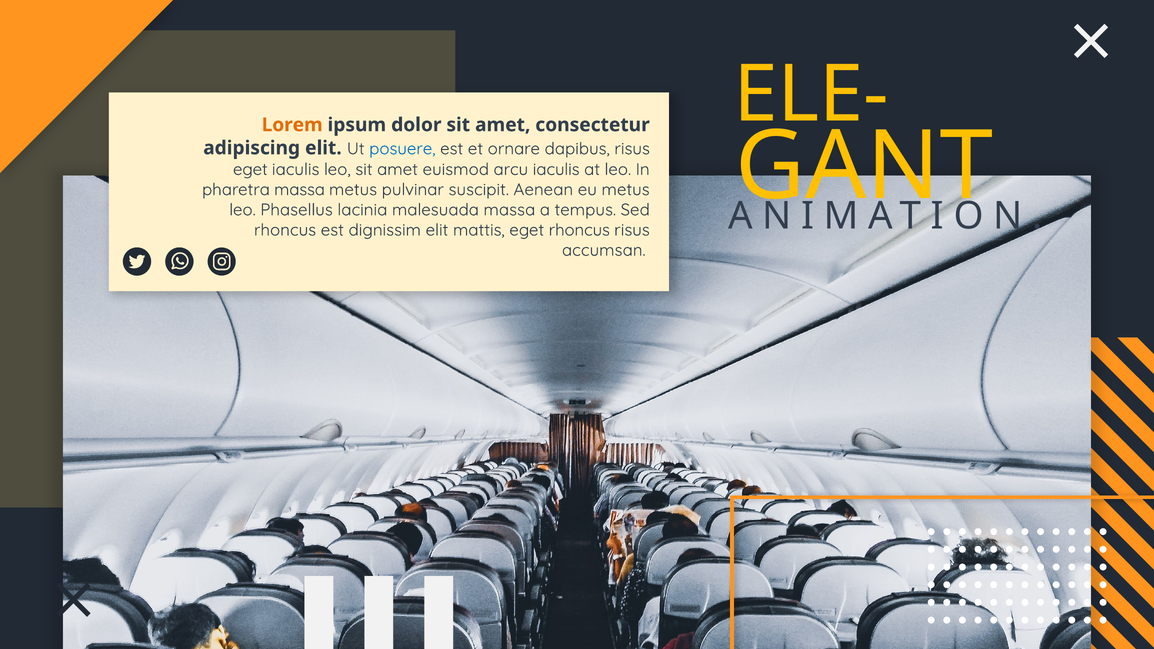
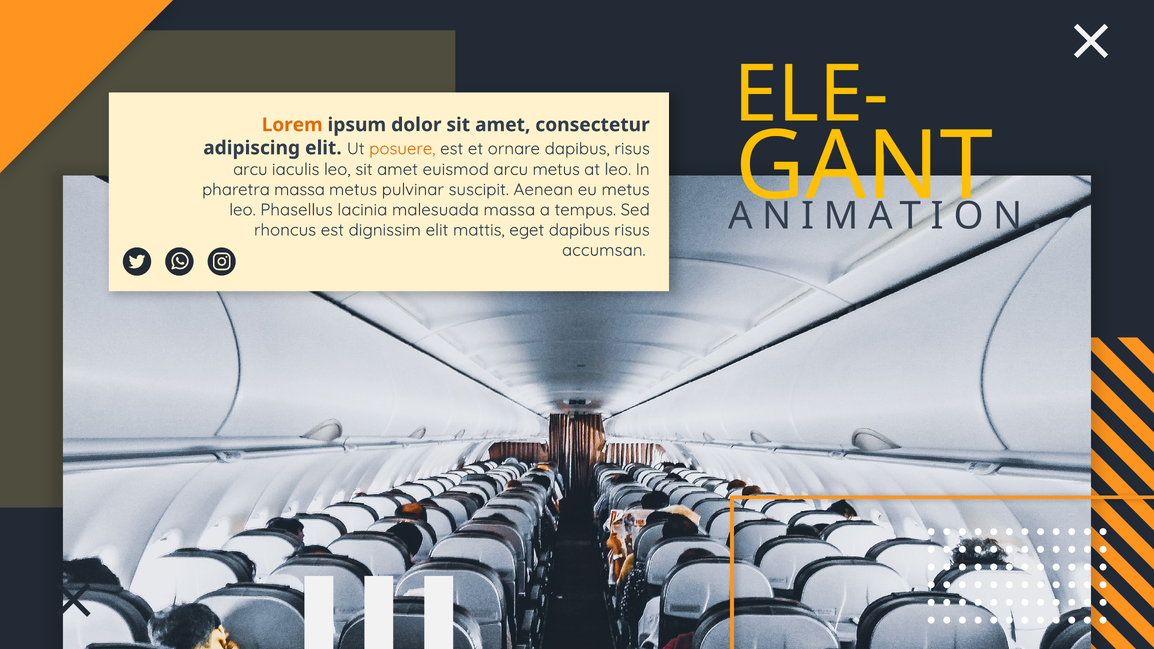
posuere colour: blue -> orange (402, 149)
eget: eget -> arcu (250, 169)
arcu iaculis: iaculis -> metus (556, 169)
eget rhoncus: rhoncus -> dapibus (579, 230)
